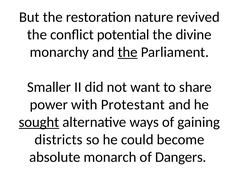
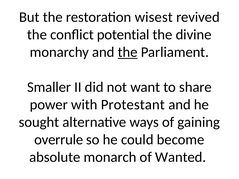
nature: nature -> wisest (154, 17)
sought underline: present -> none (39, 122)
districts: districts -> overrule (59, 140)
Dangers: Dangers -> Wanted (181, 157)
